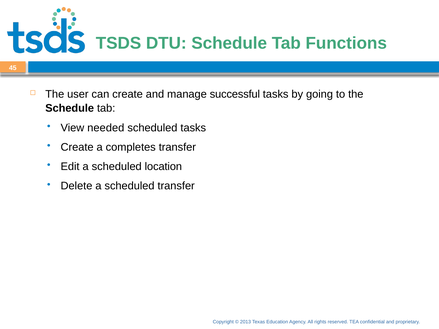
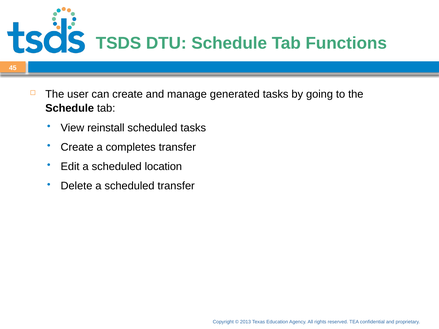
successful: successful -> generated (235, 94)
needed: needed -> reinstall (106, 128)
